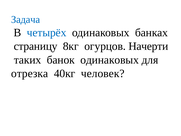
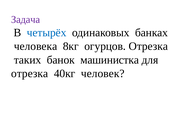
Задача colour: blue -> purple (26, 20)
страницу: страницу -> человека (36, 46)
огурцов Начерти: Начерти -> Отрезка (148, 46)
банок одинаковых: одинаковых -> машинистка (110, 60)
